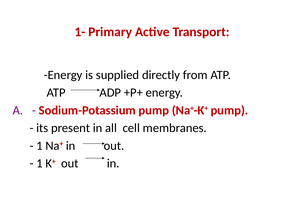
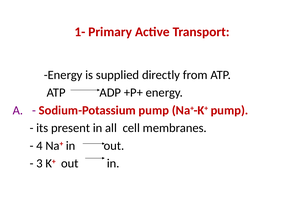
1: 1 -> 4 (39, 146)
1: 1 -> 3 (39, 163)
